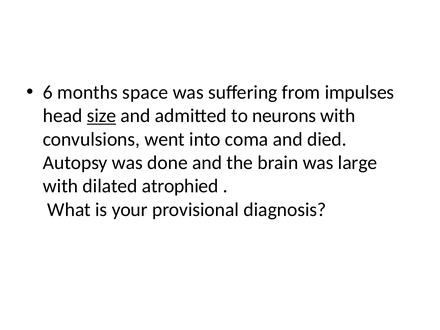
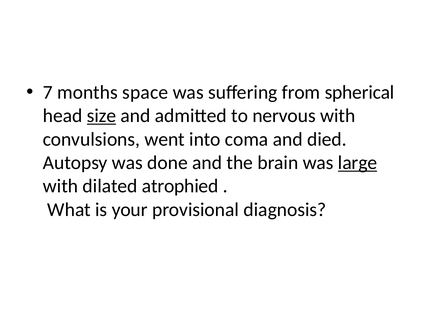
6: 6 -> 7 (48, 92)
impulses: impulses -> spherical (360, 92)
neurons: neurons -> nervous (284, 116)
large underline: none -> present (358, 163)
